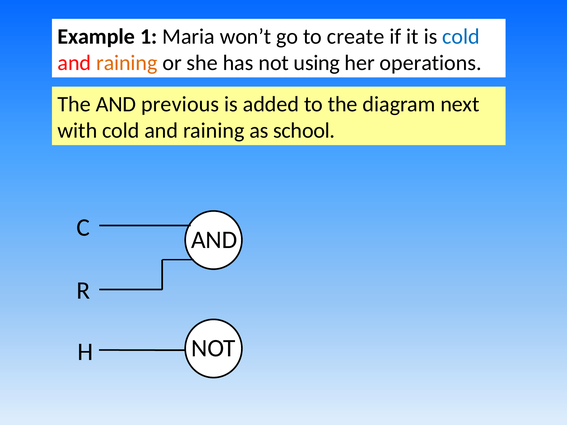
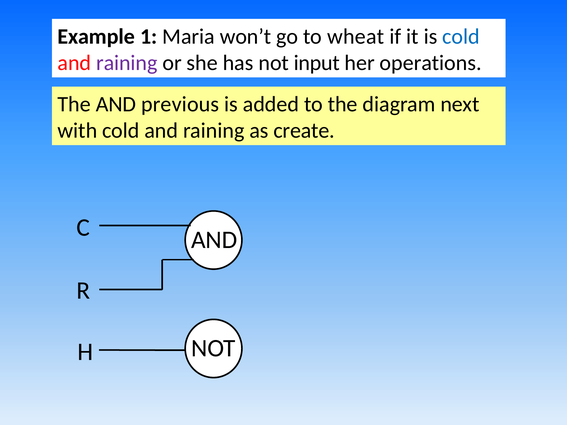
create: create -> wheat (356, 36)
raining colour: orange -> purple (127, 63)
using: using -> input (317, 63)
school: school -> create (304, 131)
